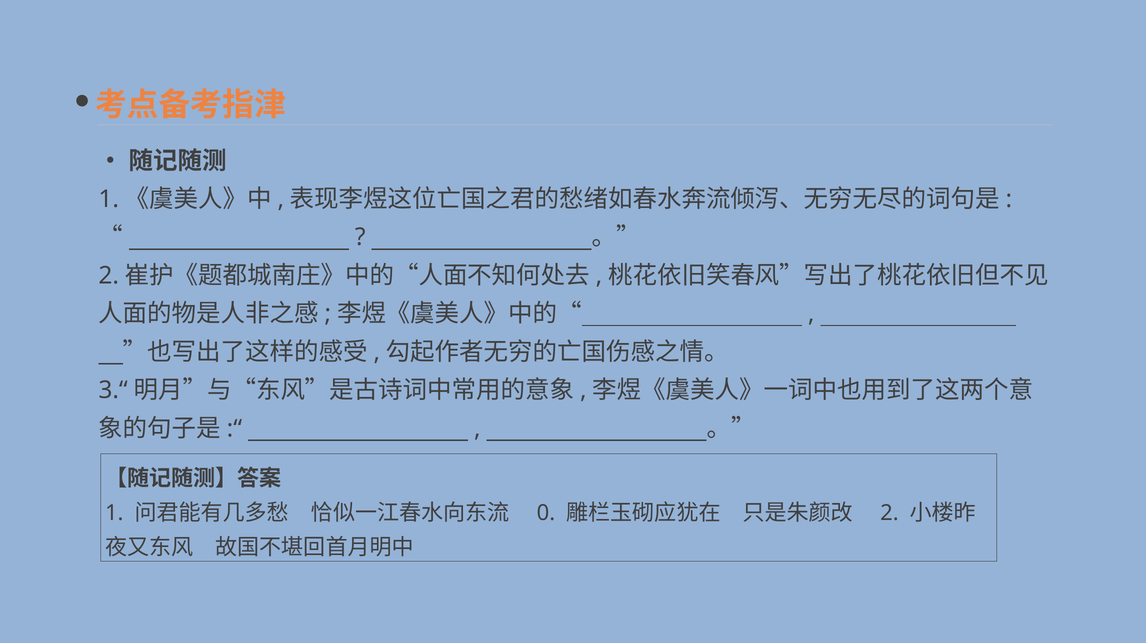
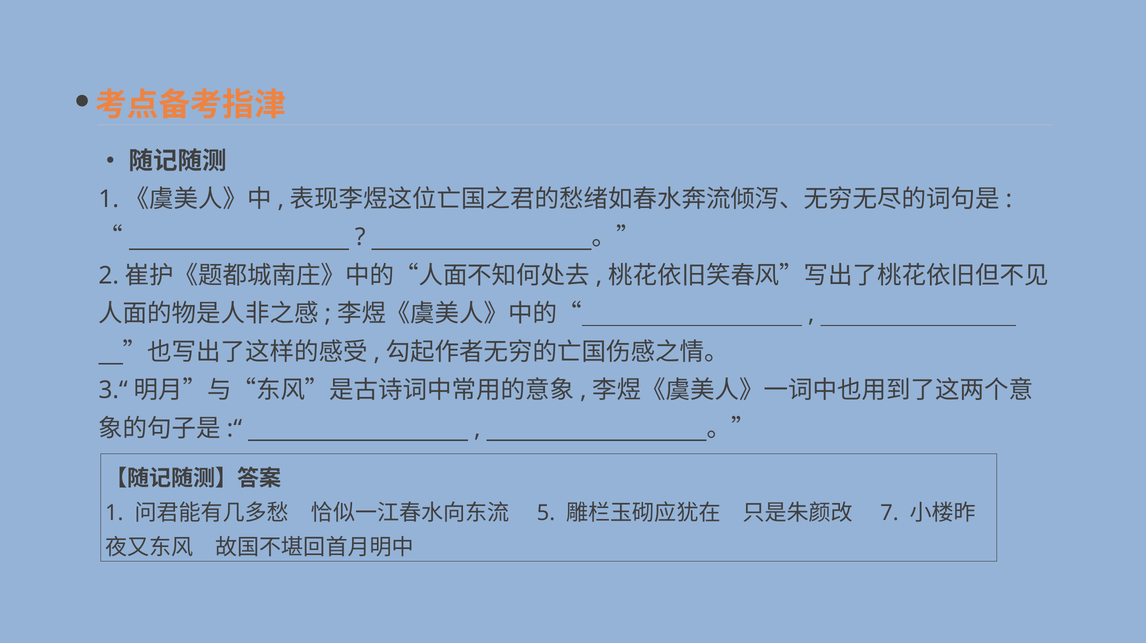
0: 0 -> 5 (546, 512)
2: 2 -> 7 (889, 512)
